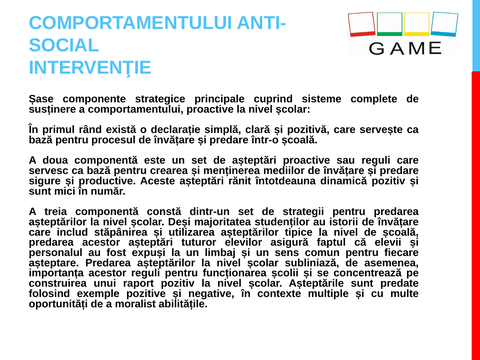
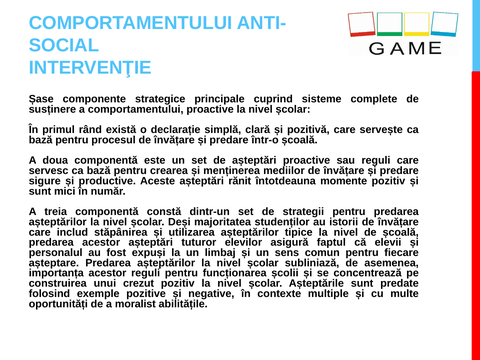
dinamică: dinamică -> momente (344, 181)
raport: raport -> crezut (139, 283)
